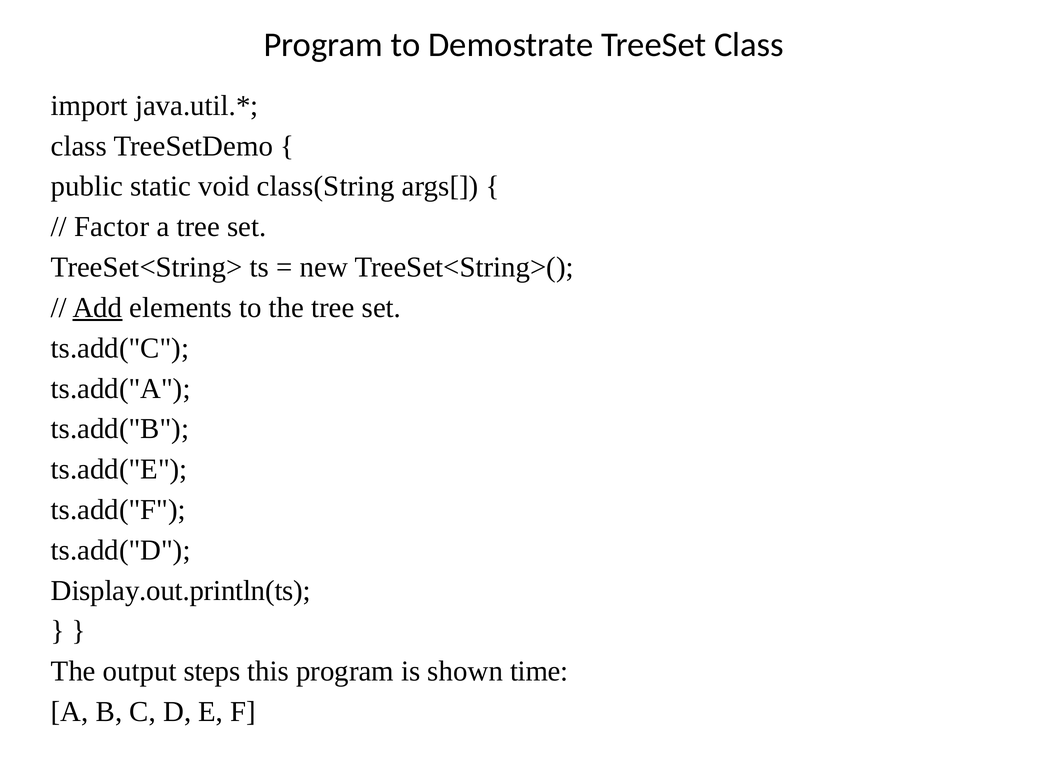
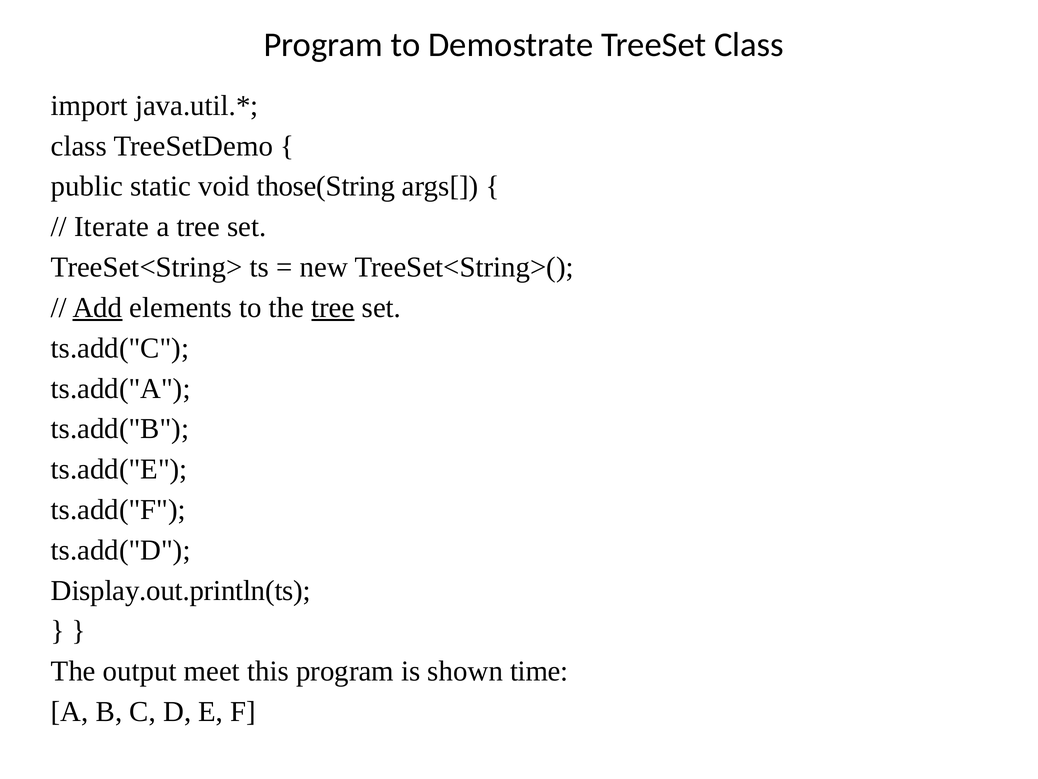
class(String: class(String -> those(String (326, 186)
Factor: Factor -> Iterate (112, 227)
tree underline: none -> present (333, 307)
steps: steps -> meet (212, 671)
